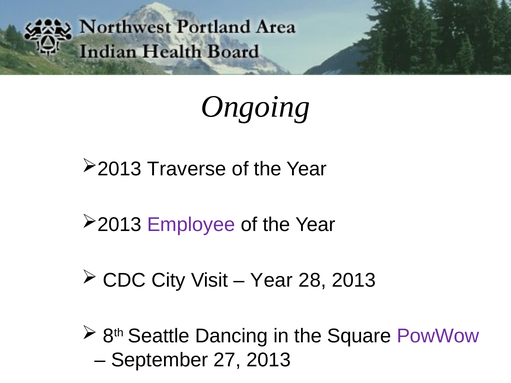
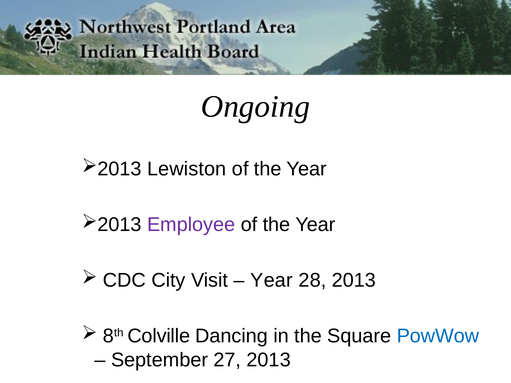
Traverse: Traverse -> Lewiston (187, 169)
Seattle: Seattle -> Colville (159, 336)
PowWow colour: purple -> blue (438, 336)
